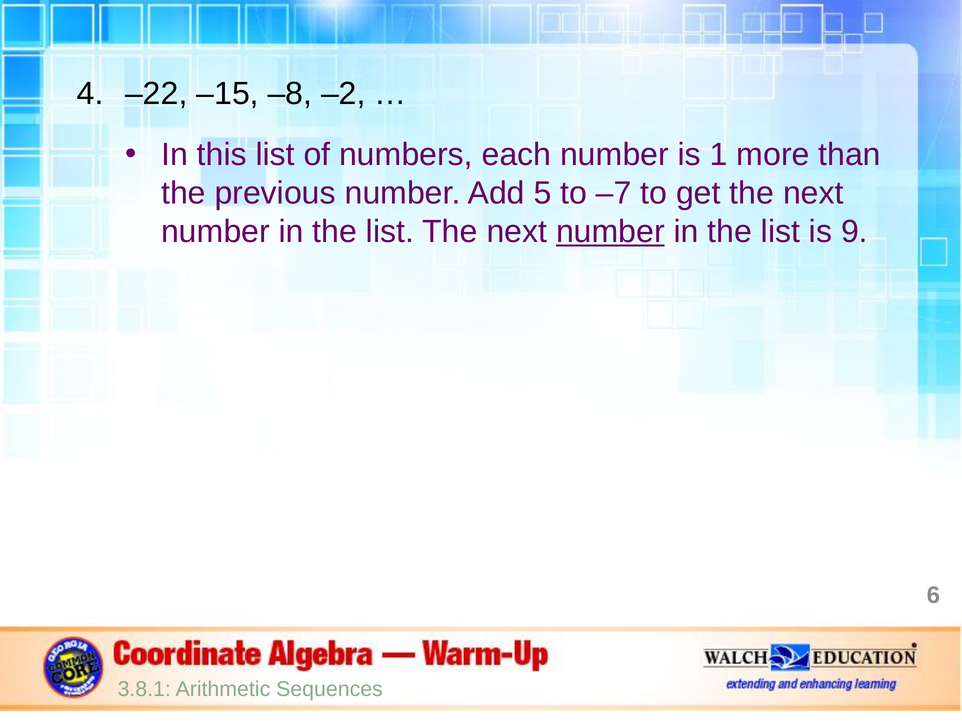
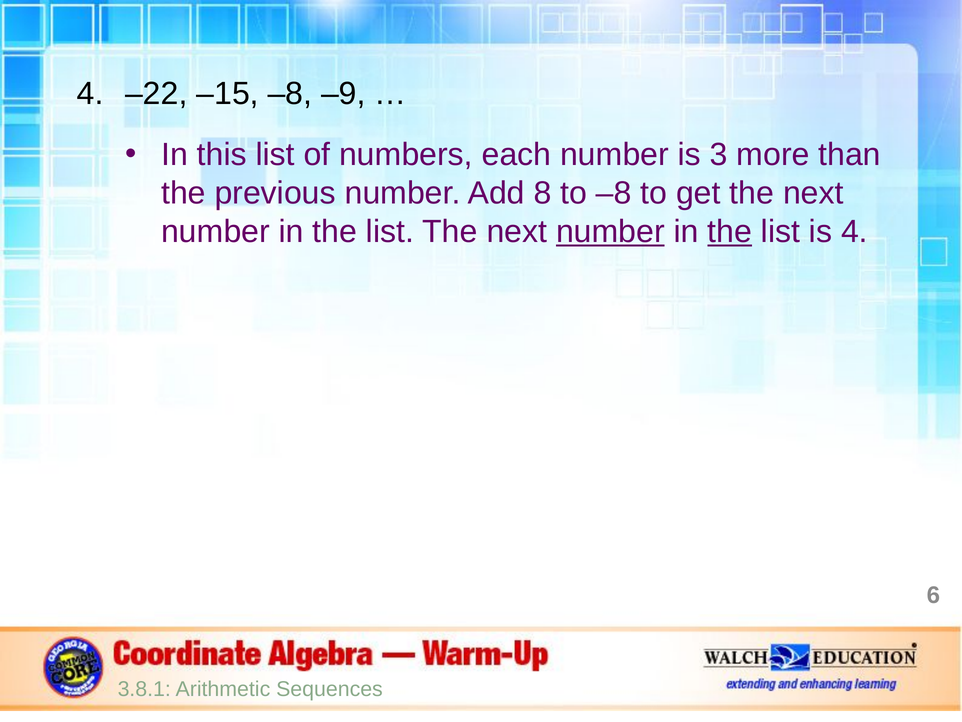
–2: –2 -> –9 (343, 94)
1: 1 -> 3 (719, 155)
5: 5 -> 8 (542, 193)
to –7: –7 -> –8 (614, 193)
the underline: none -> present (730, 232)
is 9: 9 -> 4 (854, 232)
